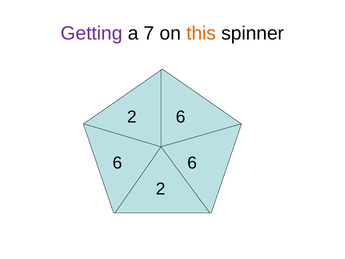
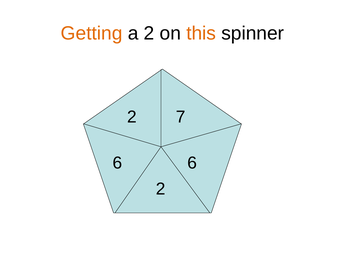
Getting colour: purple -> orange (92, 33)
a 7: 7 -> 2 (149, 33)
6: 6 -> 7 (181, 117)
